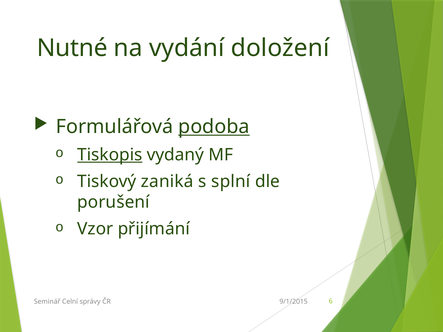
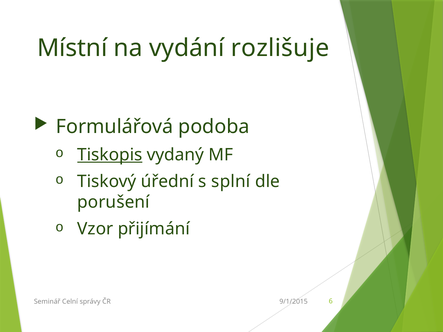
Nutné: Nutné -> Místní (72, 48)
doložení: doložení -> rozlišuje (280, 48)
podoba underline: present -> none (214, 127)
zaniká: zaniká -> úřední (167, 182)
